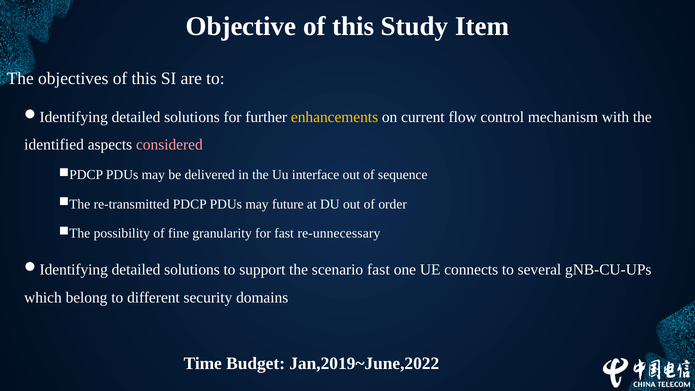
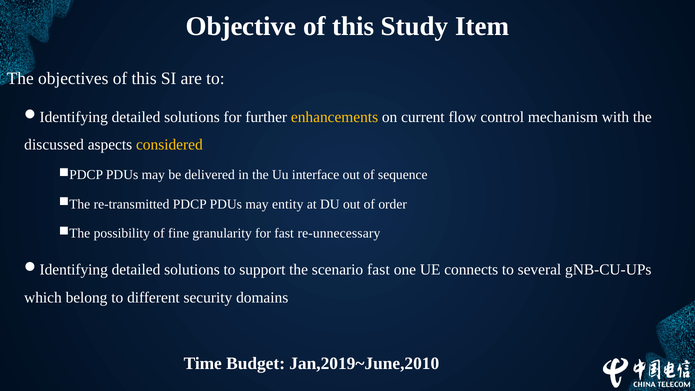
identified: identified -> discussed (54, 145)
considered colour: pink -> yellow (169, 145)
future: future -> entity (288, 204)
Jan,2019~June,2022: Jan,2019~June,2022 -> Jan,2019~June,2010 (364, 364)
